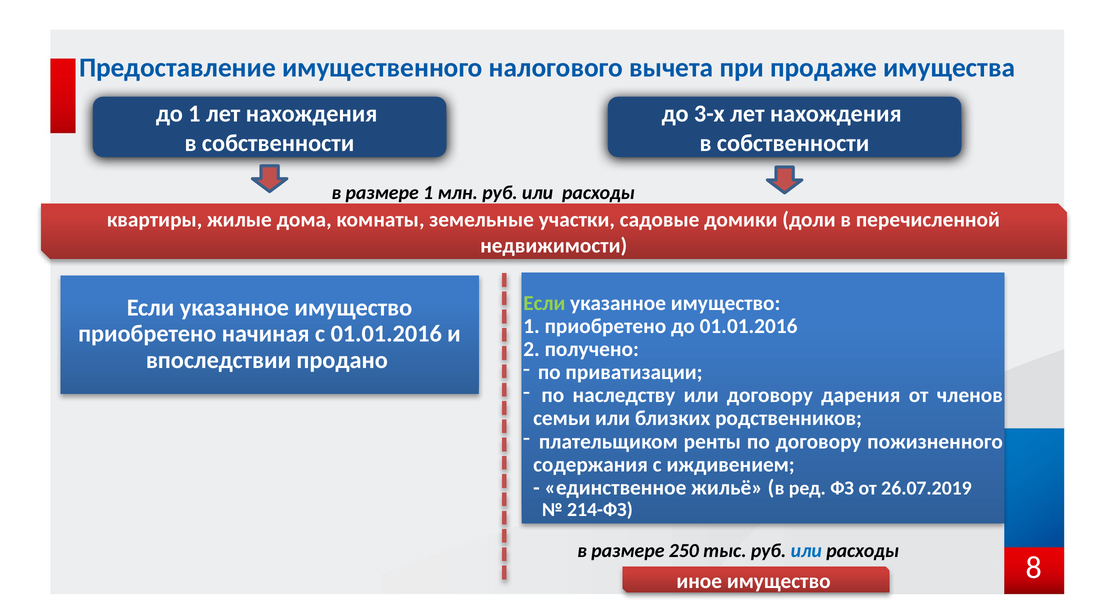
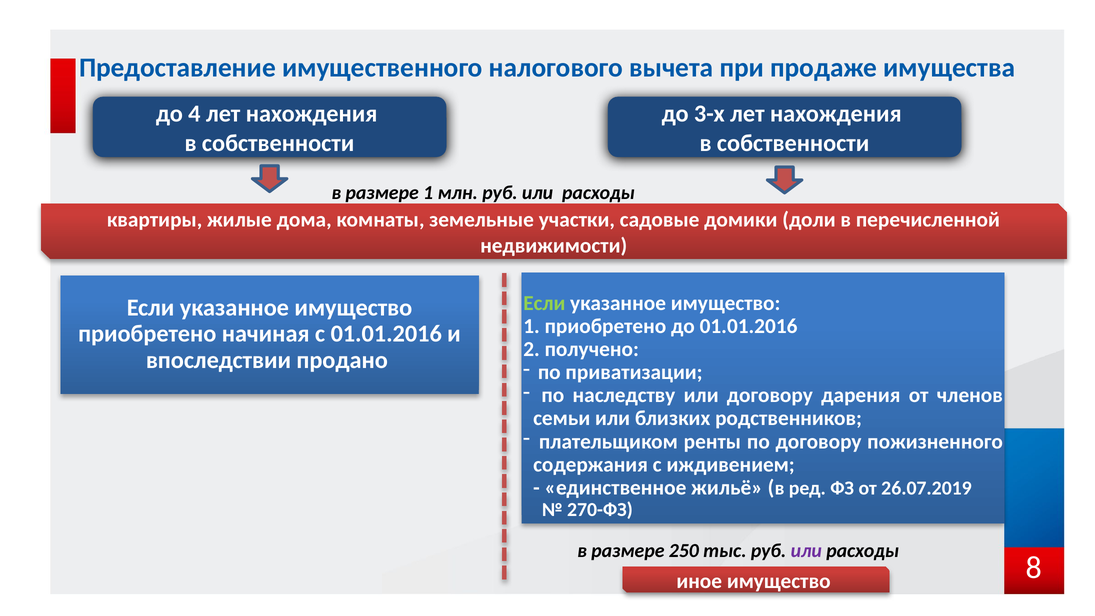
до 1: 1 -> 4 (194, 114)
214-ФЗ: 214-ФЗ -> 270-ФЗ (600, 510)
или colour: blue -> purple (806, 551)
